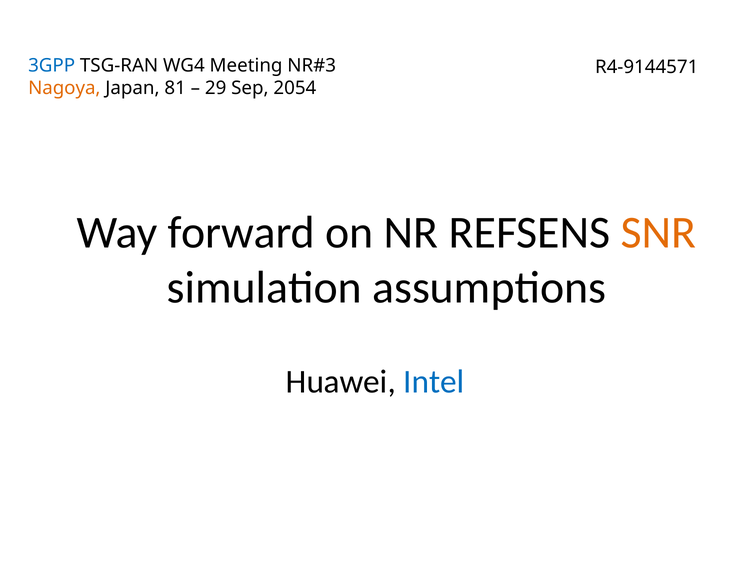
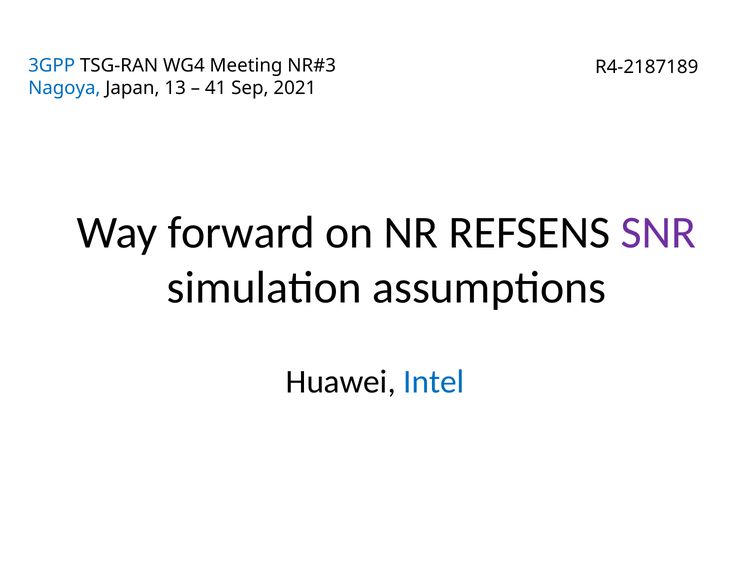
R4-9144571: R4-9144571 -> R4-2187189 (647, 67)
Nagoya colour: orange -> blue (64, 88)
81: 81 -> 13 (175, 88)
29: 29 -> 41 (216, 88)
2054: 2054 -> 2021 (295, 88)
SNR colour: orange -> purple (659, 233)
